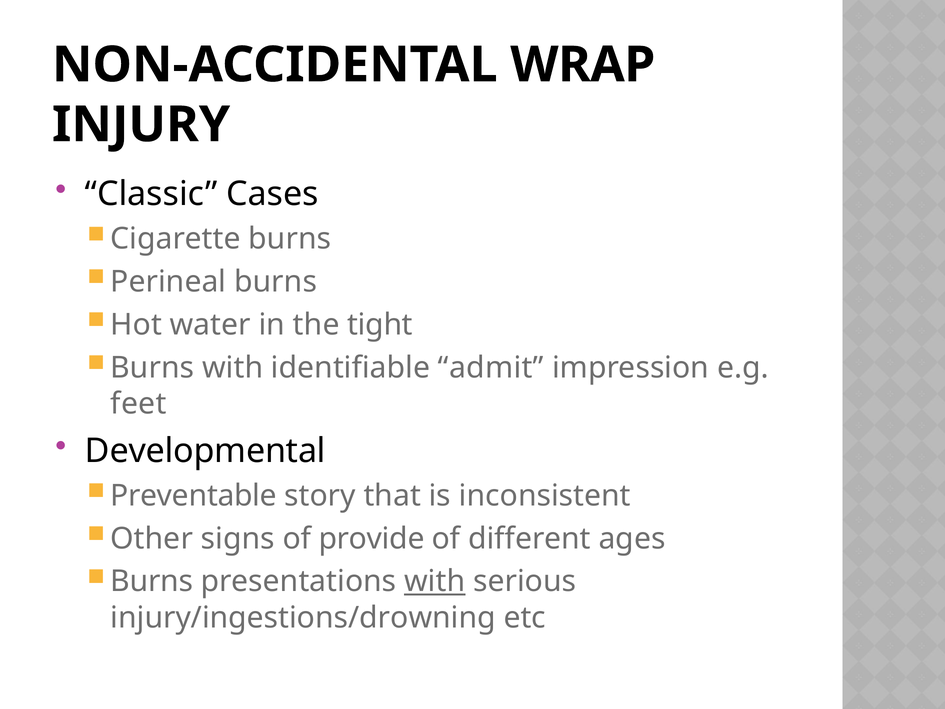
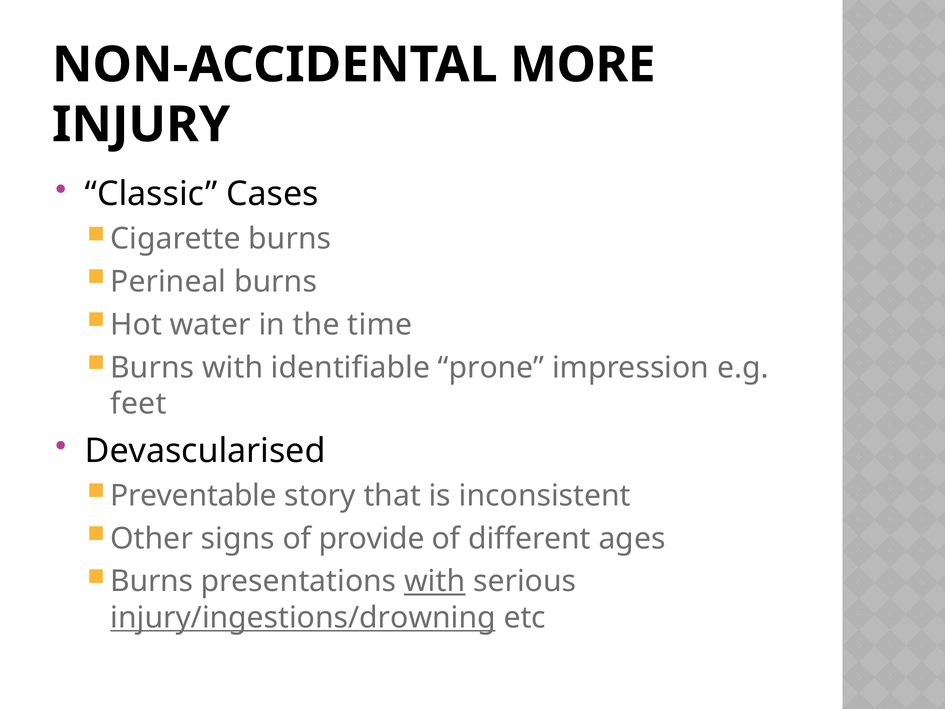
WRAP: WRAP -> MORE (583, 65)
tight: tight -> time (380, 325)
admit: admit -> prone (491, 367)
Developmental: Developmental -> Devascularised (205, 451)
injury/ingestions/drowning underline: none -> present (303, 618)
